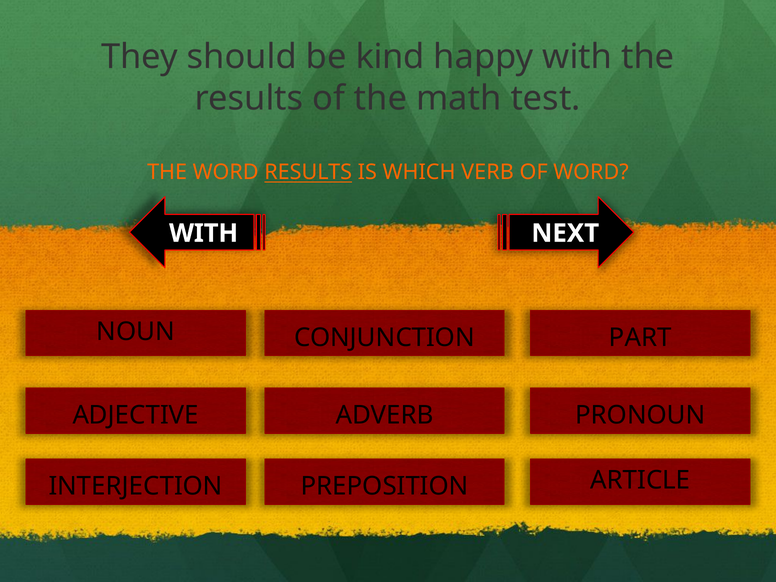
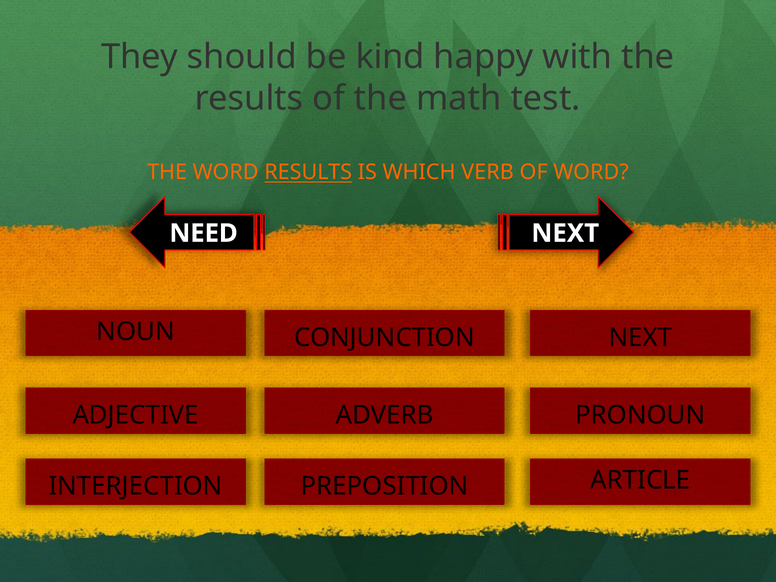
WITH: WITH -> NEED (204, 233)
PART: PART -> NEXT (640, 338)
